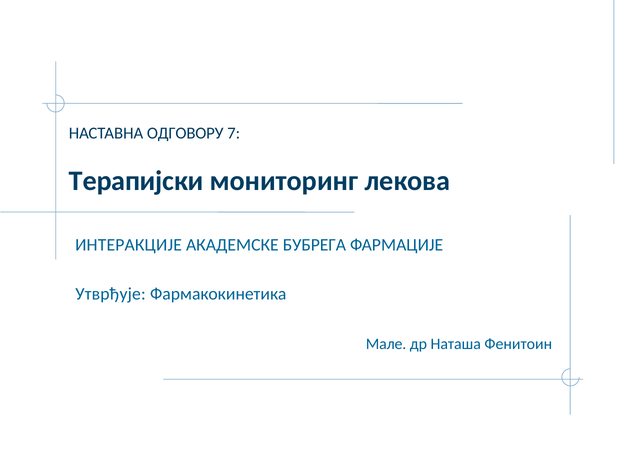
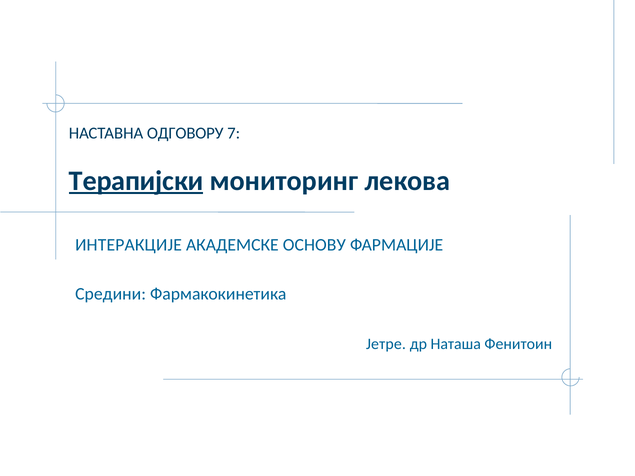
Терапијски underline: none -> present (136, 181)
БУБРЕГА: БУБРЕГА -> ОСНОВУ (314, 245)
Утврђује: Утврђује -> Средини (111, 294)
Мале: Мале -> Јетре (386, 344)
